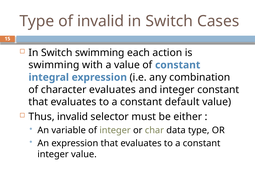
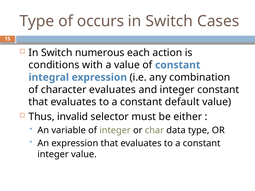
of invalid: invalid -> occurs (101, 21)
Switch swimming: swimming -> numerous (100, 53)
swimming: swimming -> conditions (54, 65)
